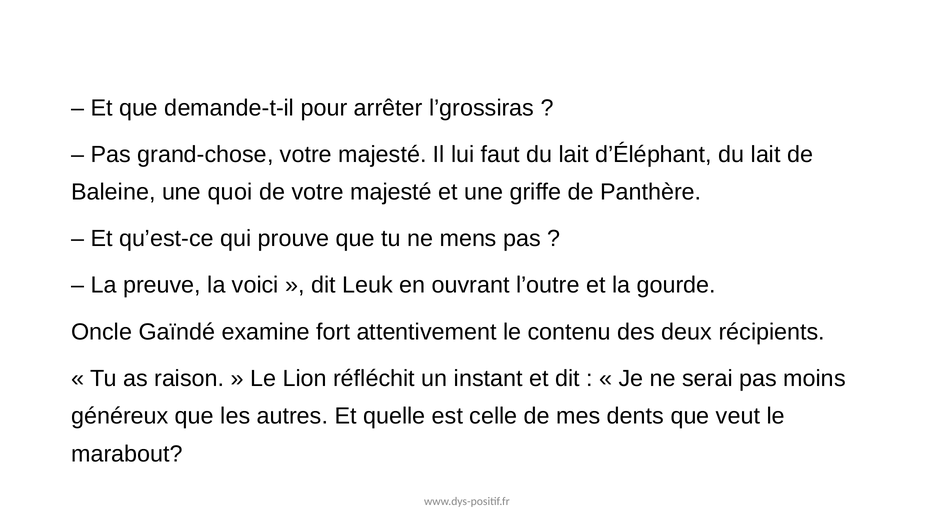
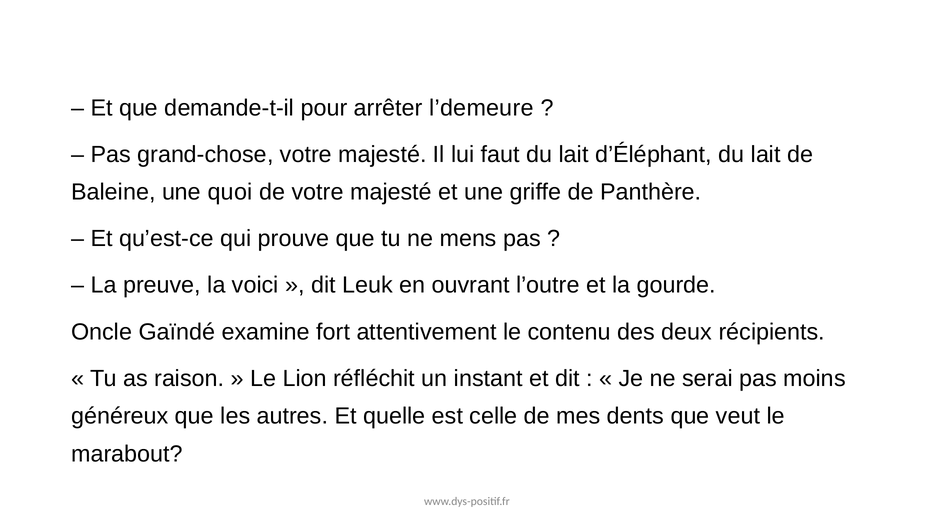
l’grossiras: l’grossiras -> l’demeure (481, 108)
